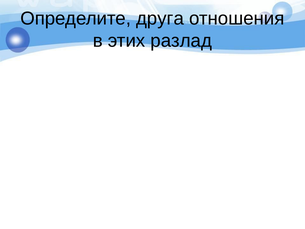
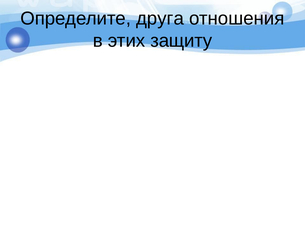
разлад: разлад -> защиту (181, 41)
